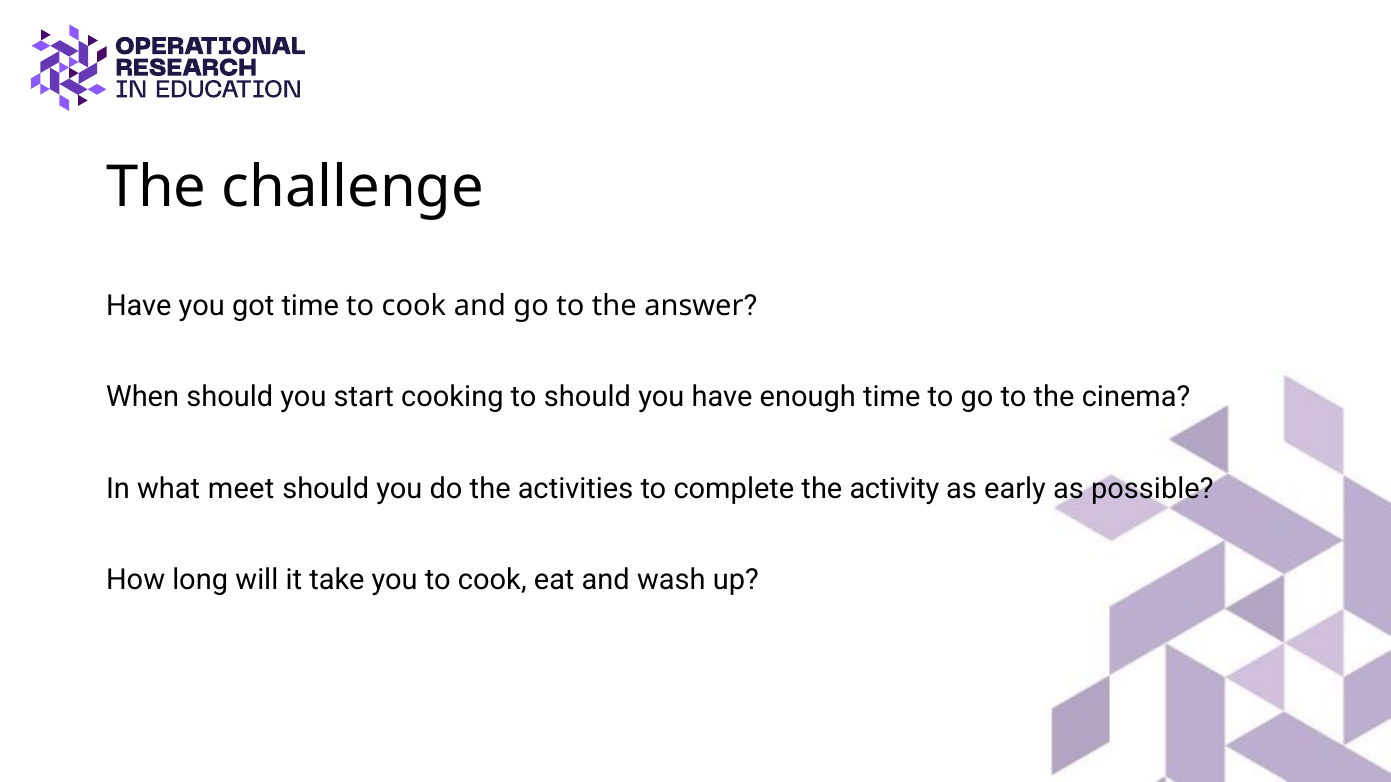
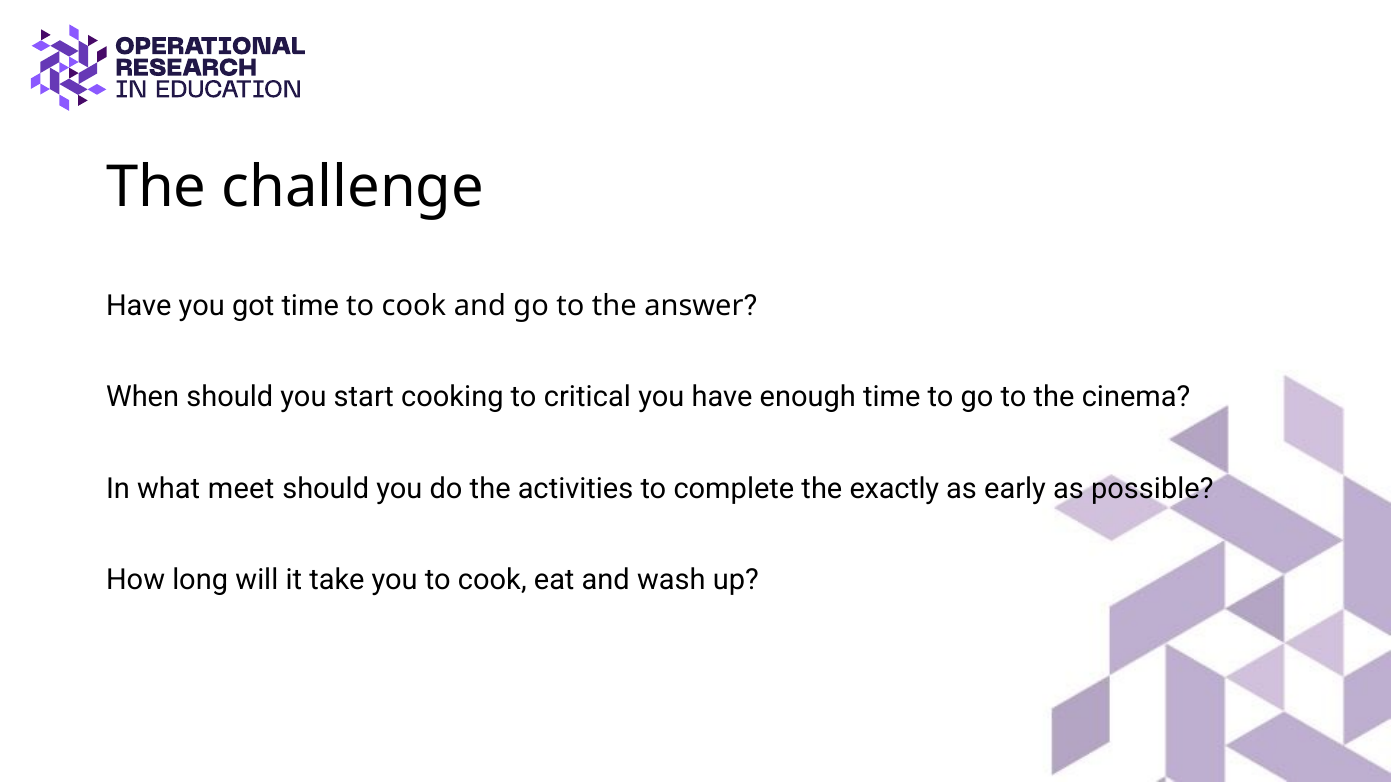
to should: should -> critical (587, 397)
activity: activity -> exactly (894, 489)
